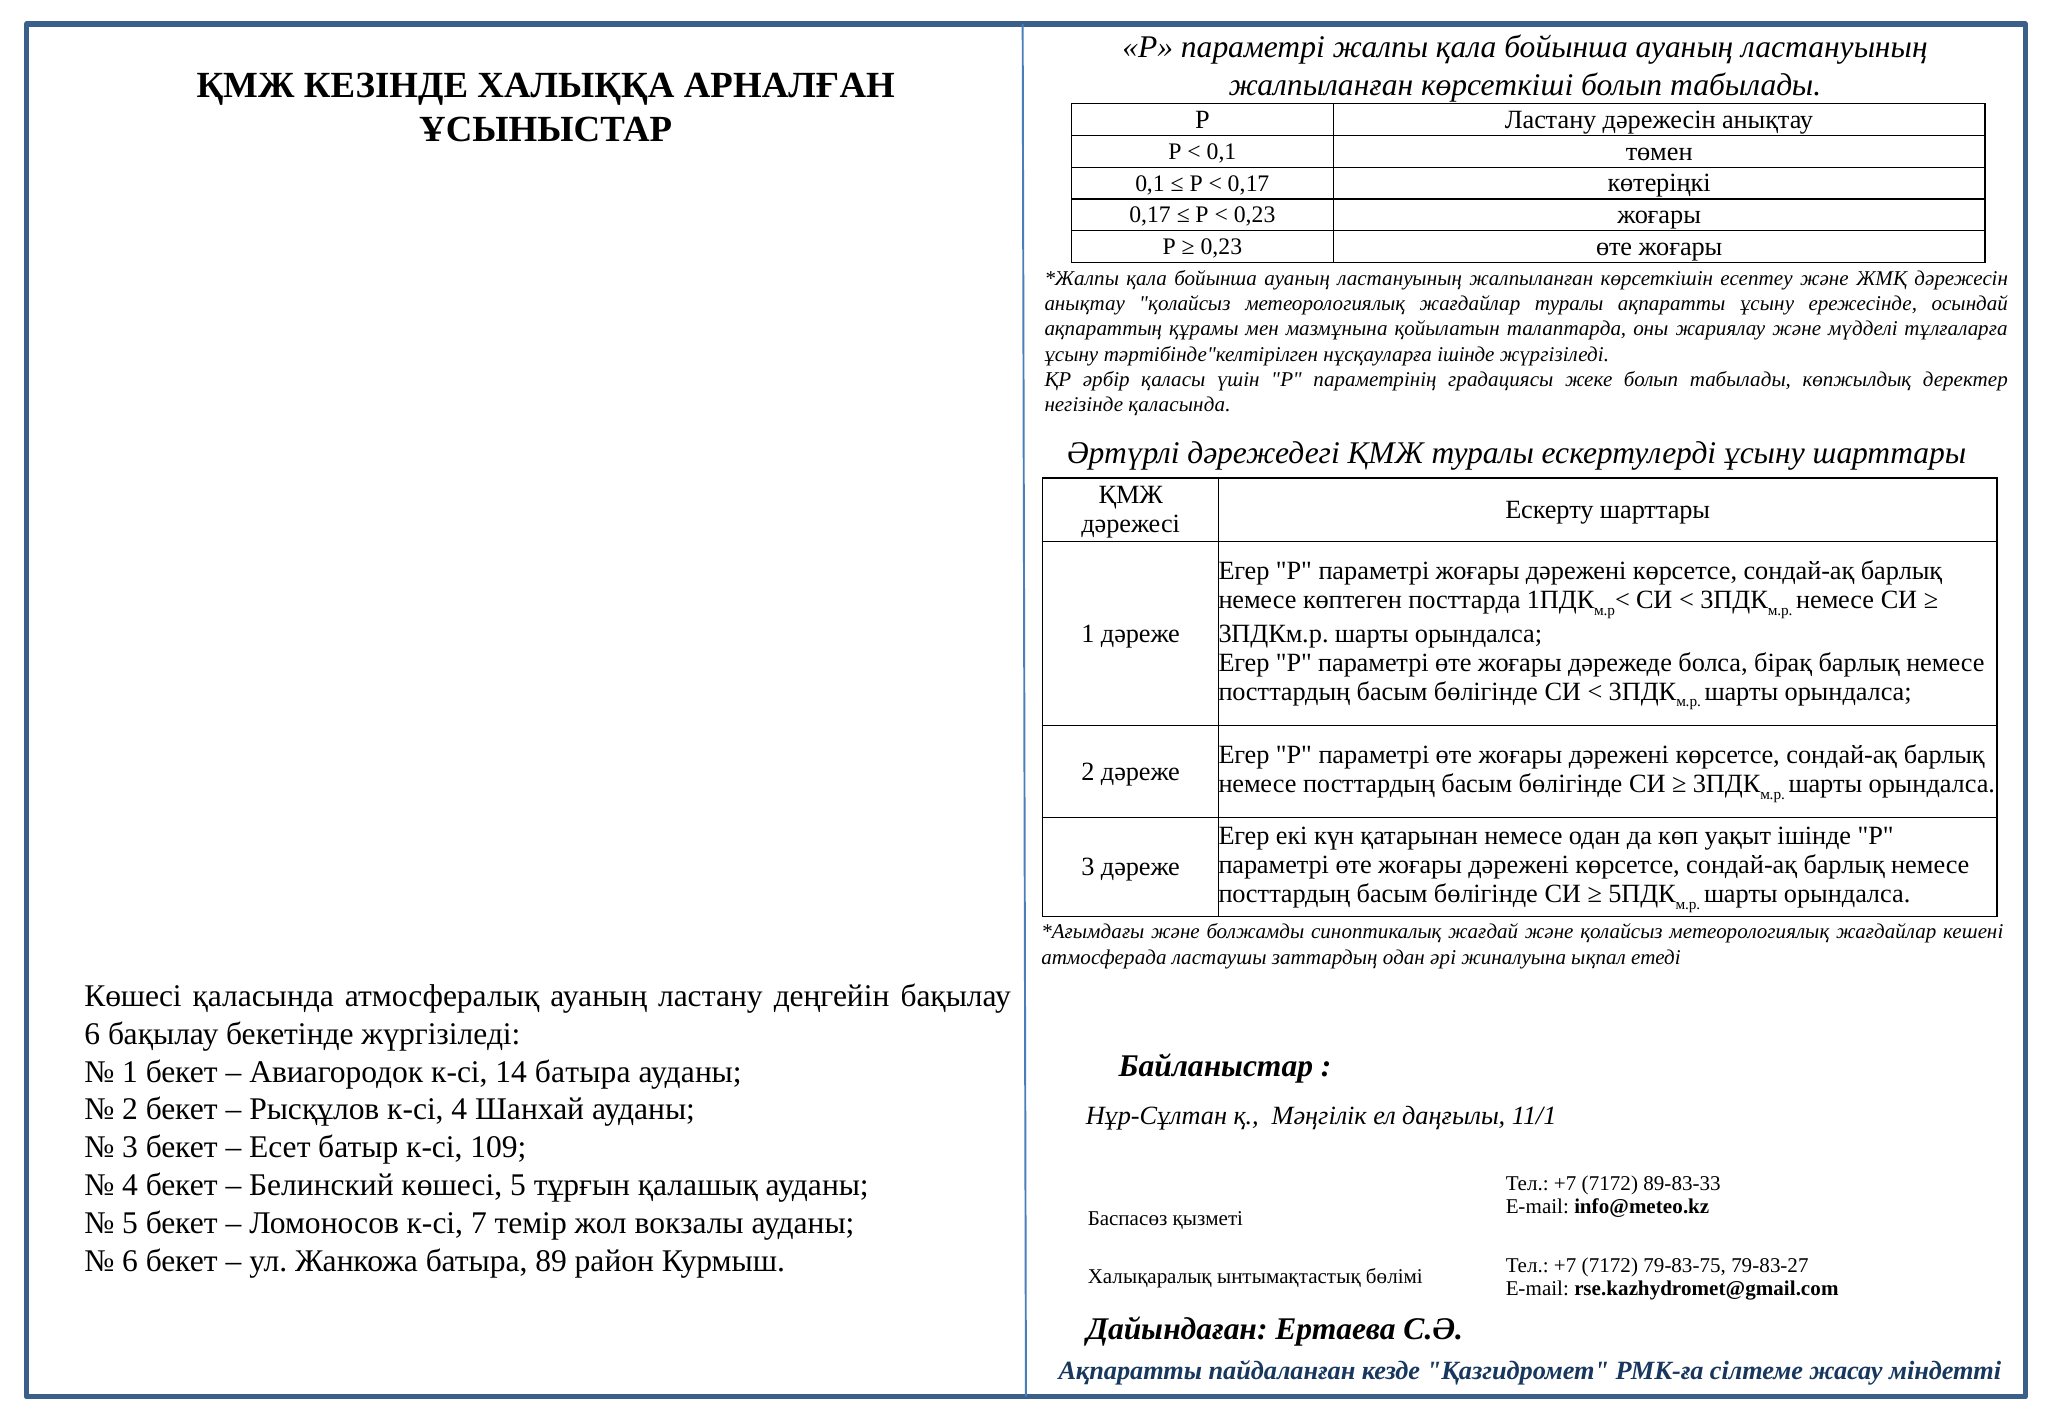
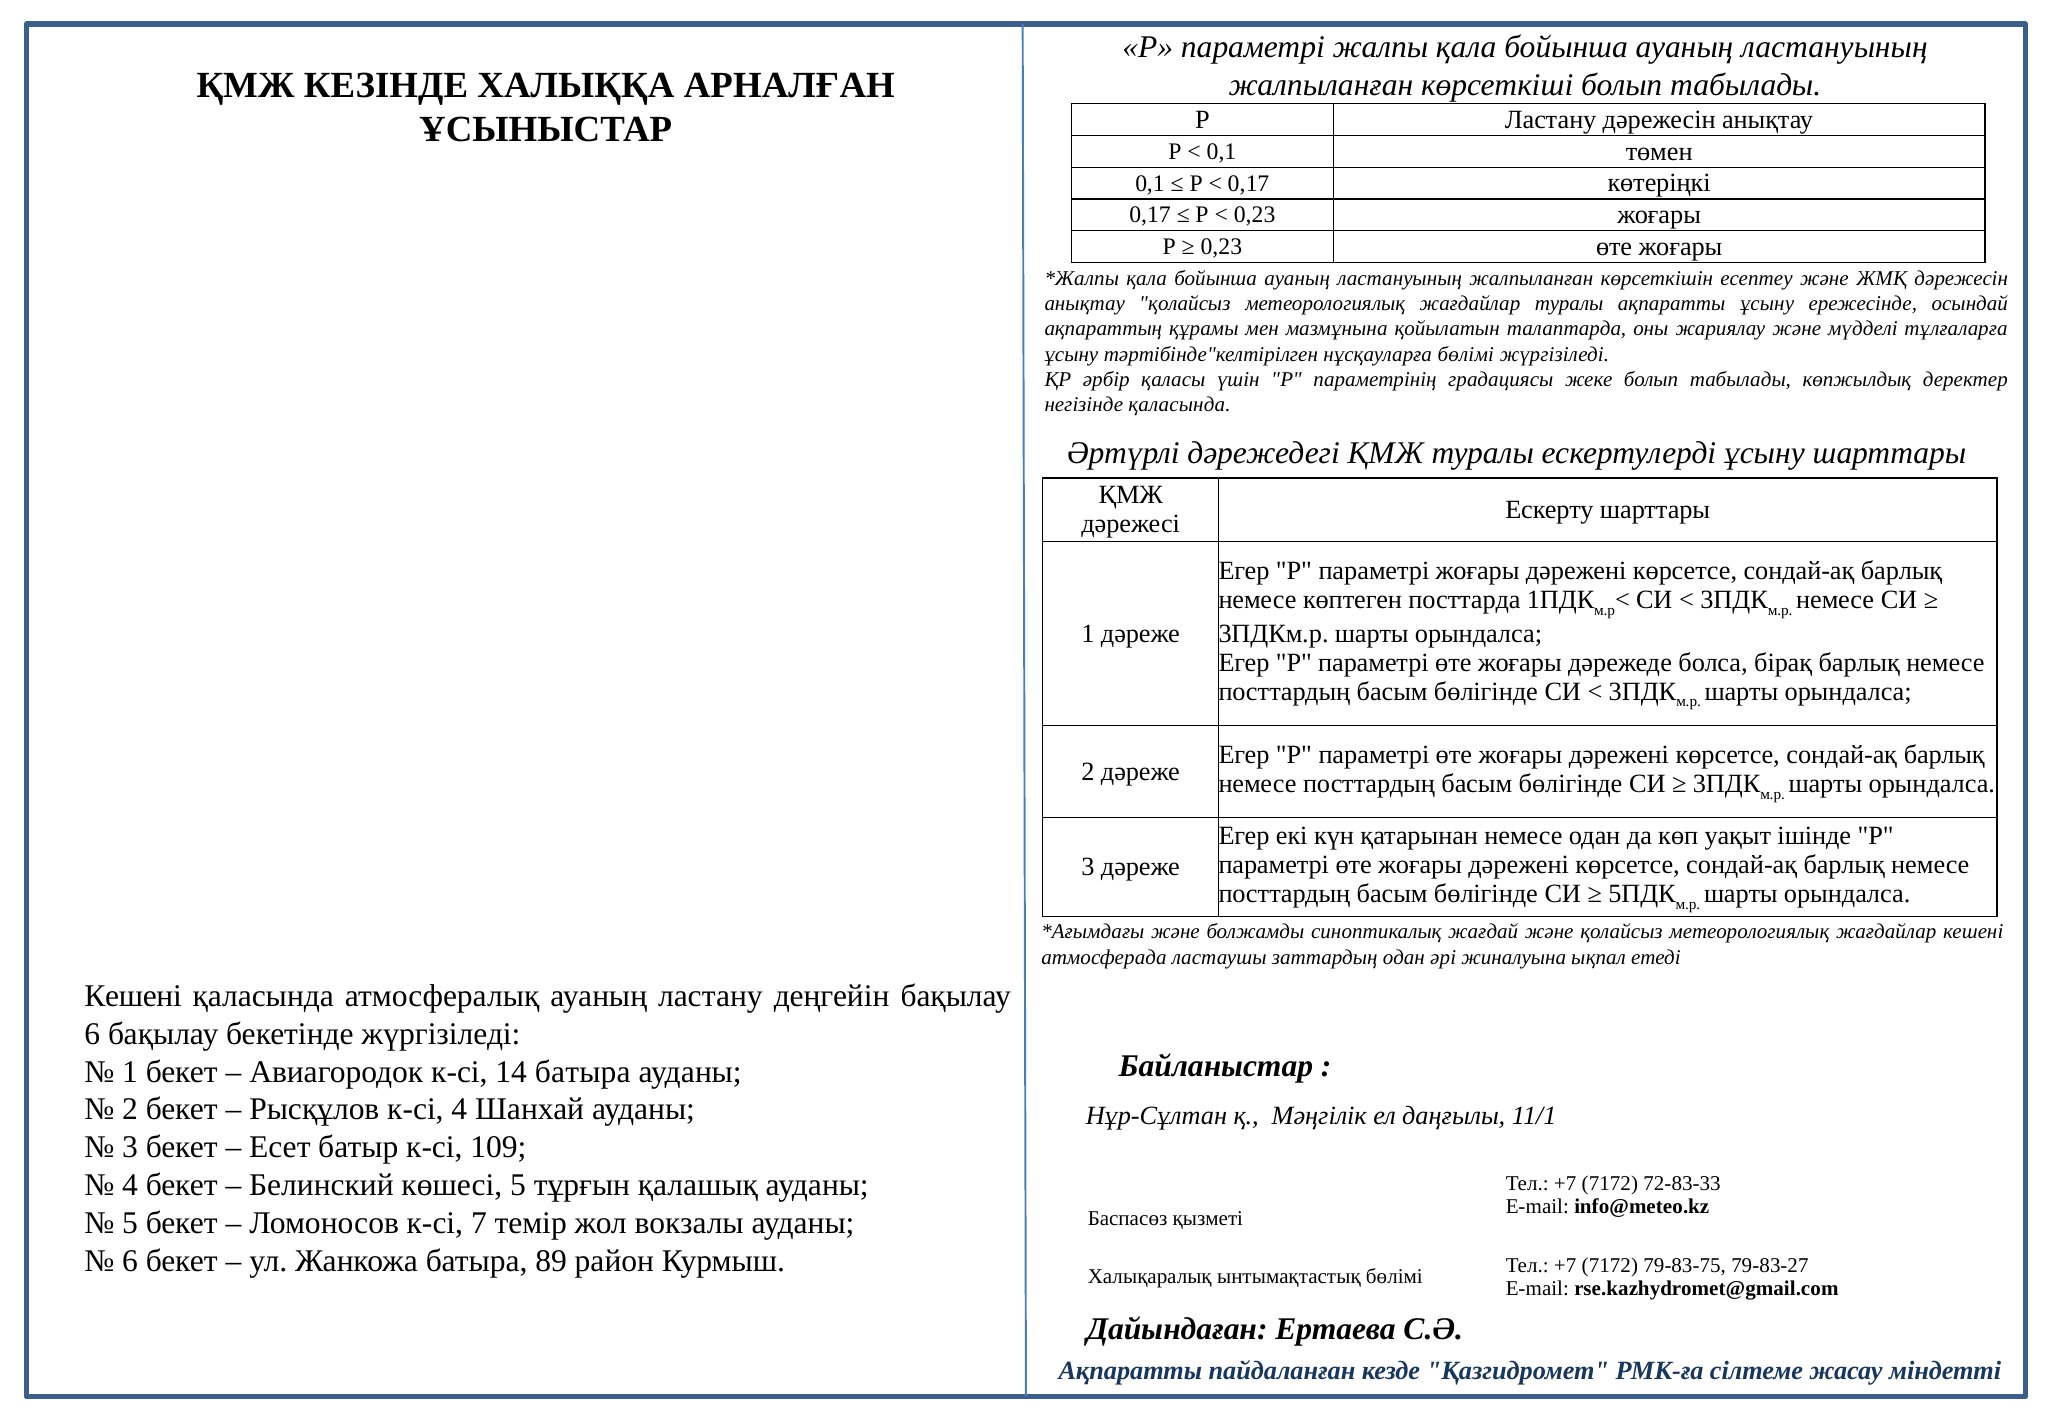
нұсқауларға ішінде: ішінде -> бөлімі (1466, 354)
Көшесі: Көшесі -> Кешені (133, 996)
89-83-33: 89-83-33 -> 72-83-33 (1682, 1183)
